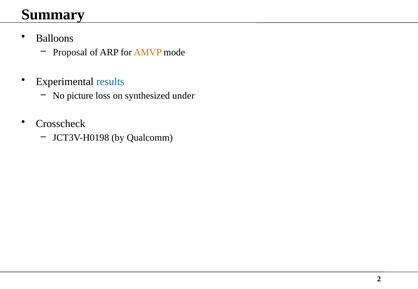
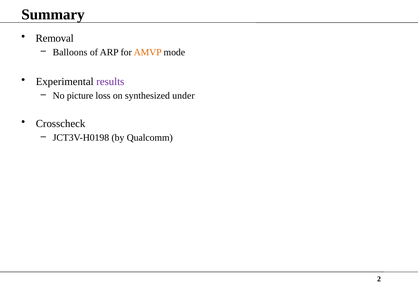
Balloons: Balloons -> Removal (55, 38)
Proposal: Proposal -> Balloons (70, 52)
results colour: blue -> purple (110, 82)
